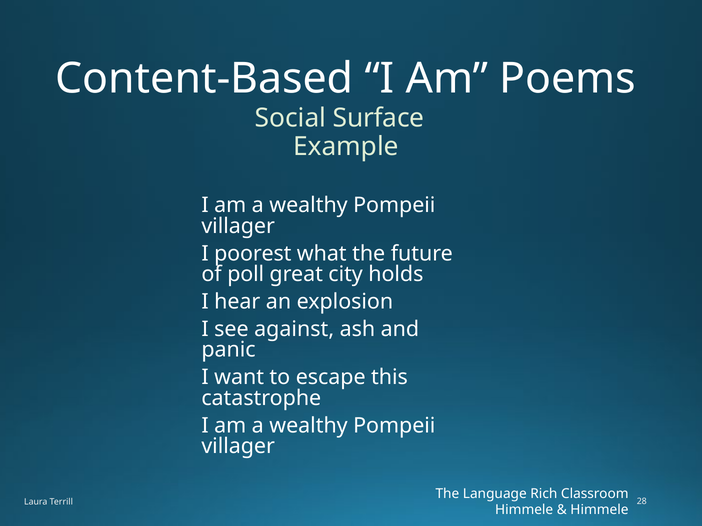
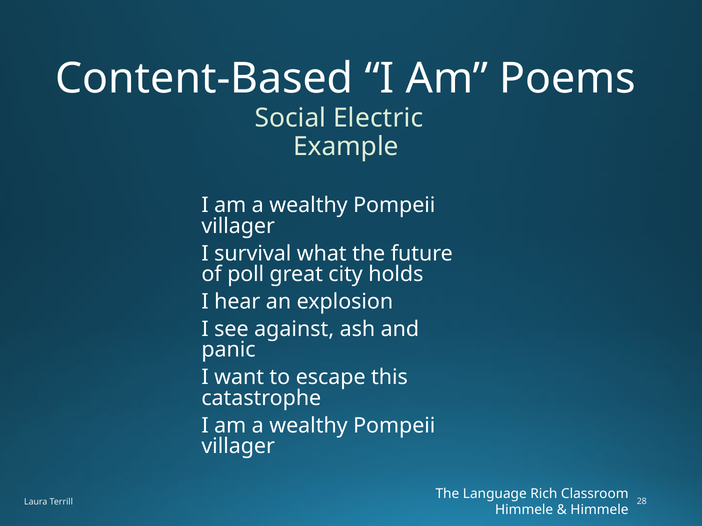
Surface: Surface -> Electric (378, 118)
poorest: poorest -> survival (253, 254)
